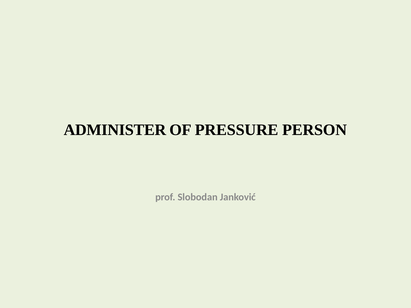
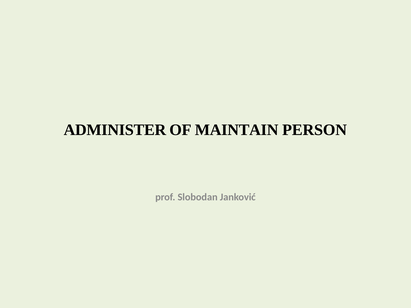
PRESSURE: PRESSURE -> MAINTAIN (237, 130)
